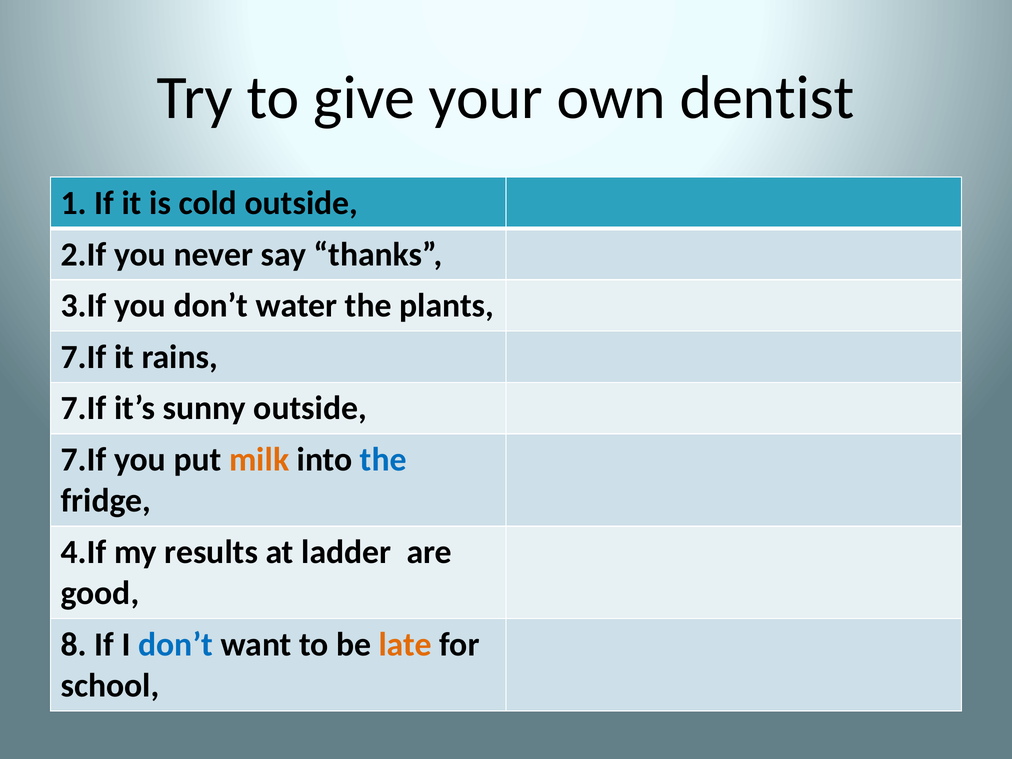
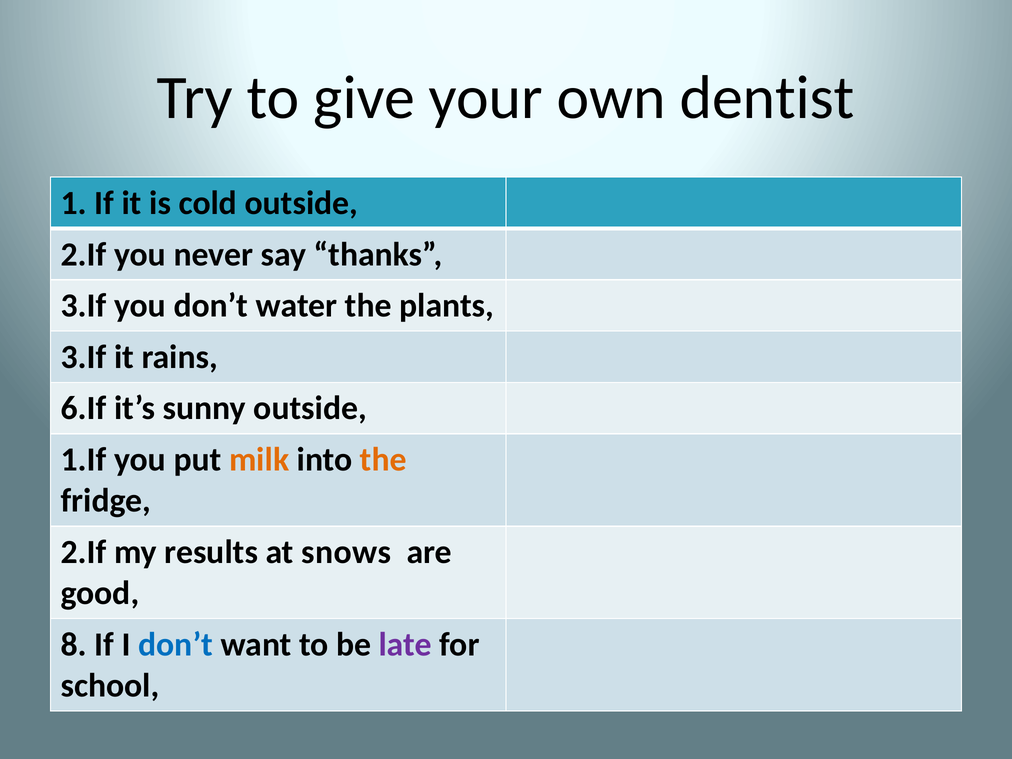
7.If: 7.If -> 3.If (84, 357)
7.If: 7.If -> 6.If (84, 408)
7.If: 7.If -> 1.If (84, 460)
the colour: blue -> orange (383, 460)
4.If: 4.If -> 2.If (84, 552)
ladder: ladder -> snows (346, 552)
late colour: orange -> purple (405, 645)
